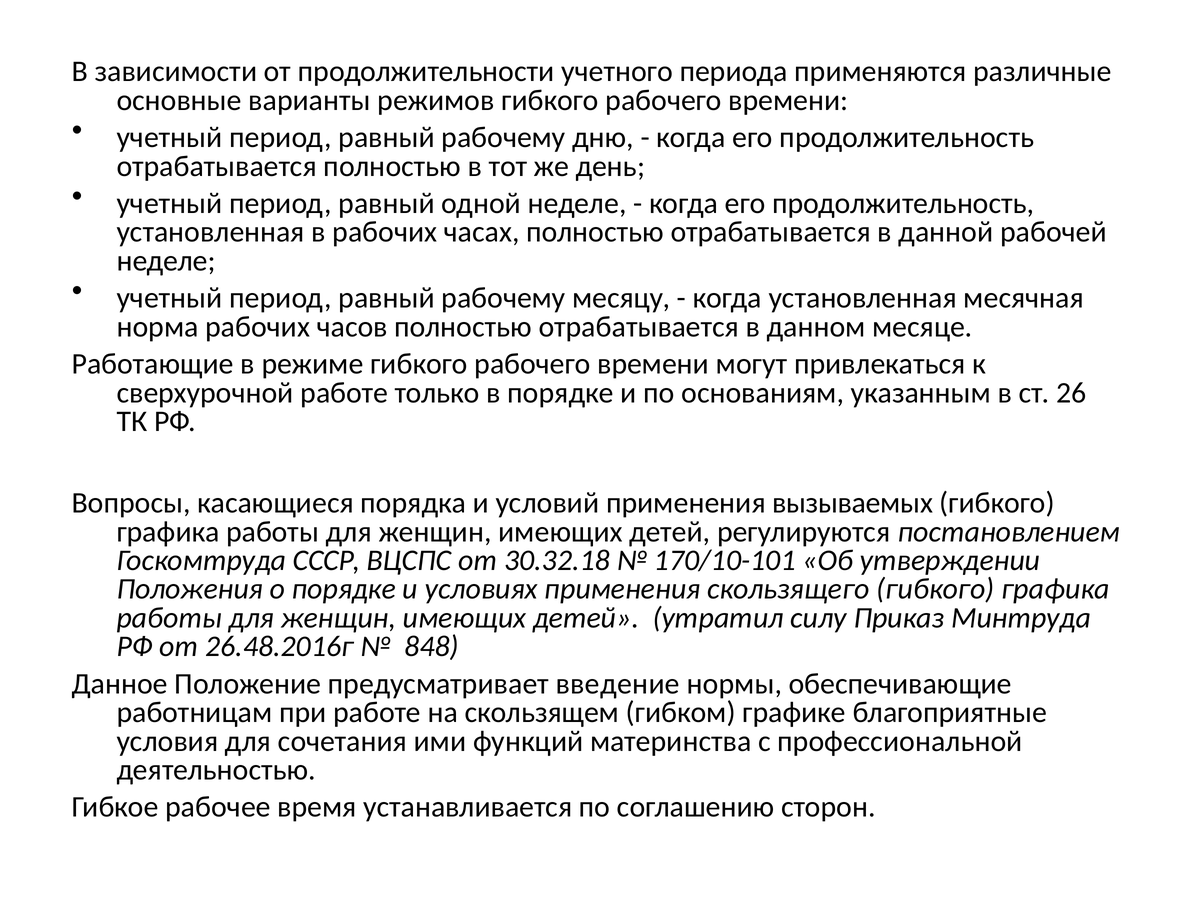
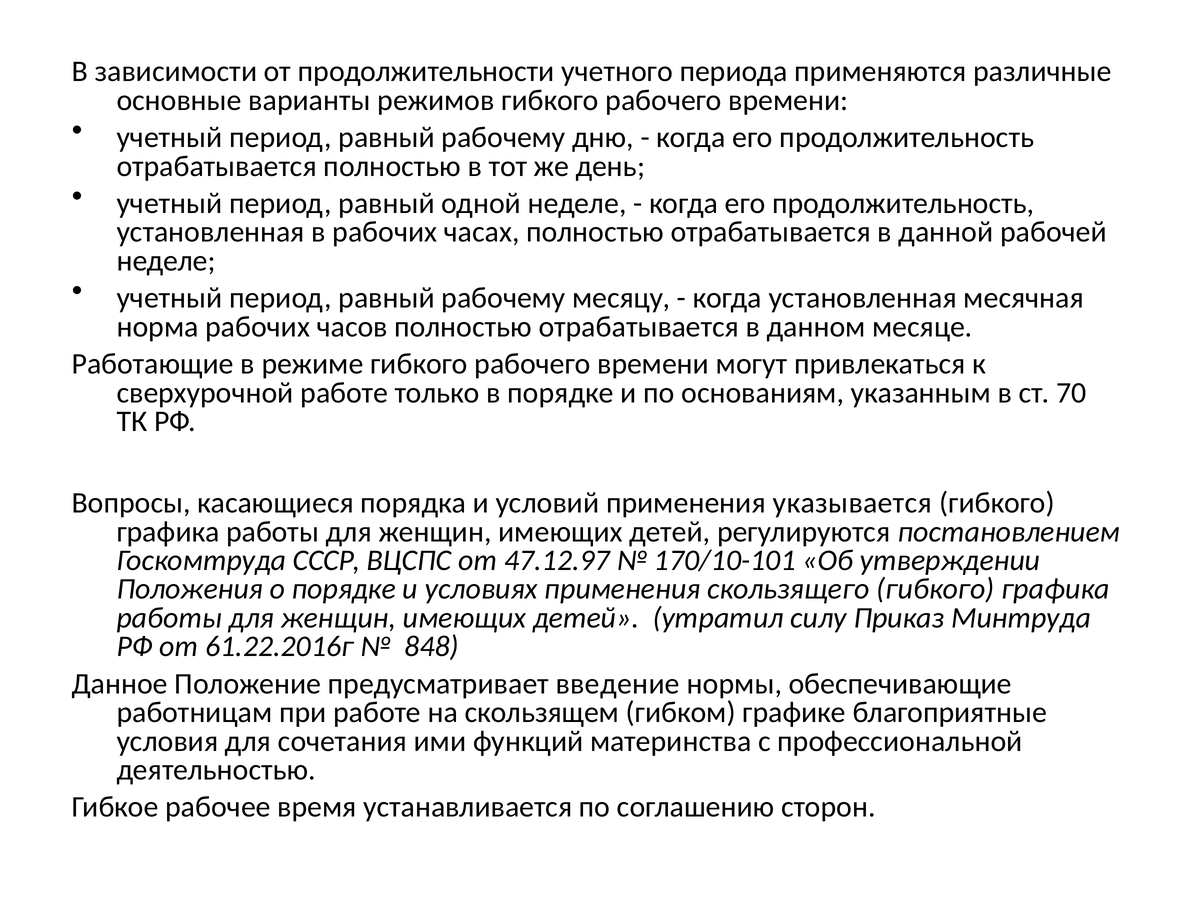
26: 26 -> 70 (1071, 393)
вызываемых: вызываемых -> указывается (852, 503)
30.32.18: 30.32.18 -> 47.12.97 (557, 560)
26.48.2016г: 26.48.2016г -> 61.22.2016г (279, 647)
